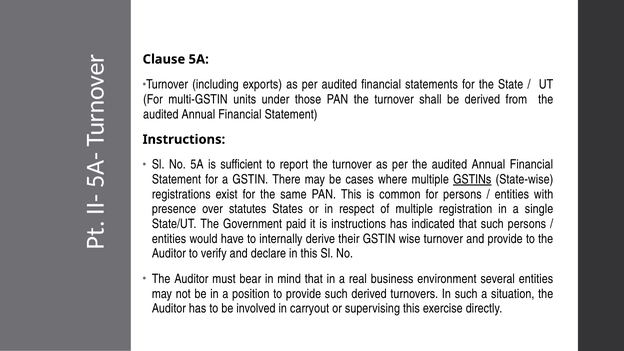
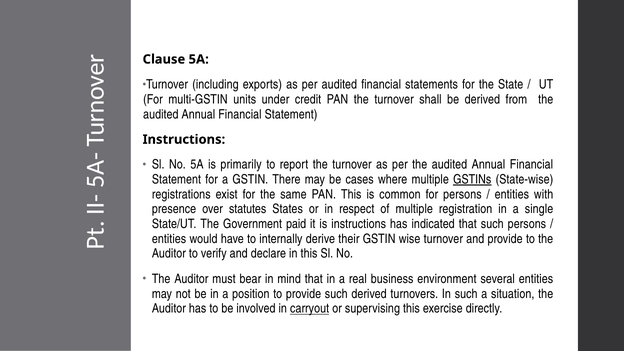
those: those -> credit (308, 99)
sufficient: sufficient -> primarily (241, 165)
carryout underline: none -> present (310, 309)
